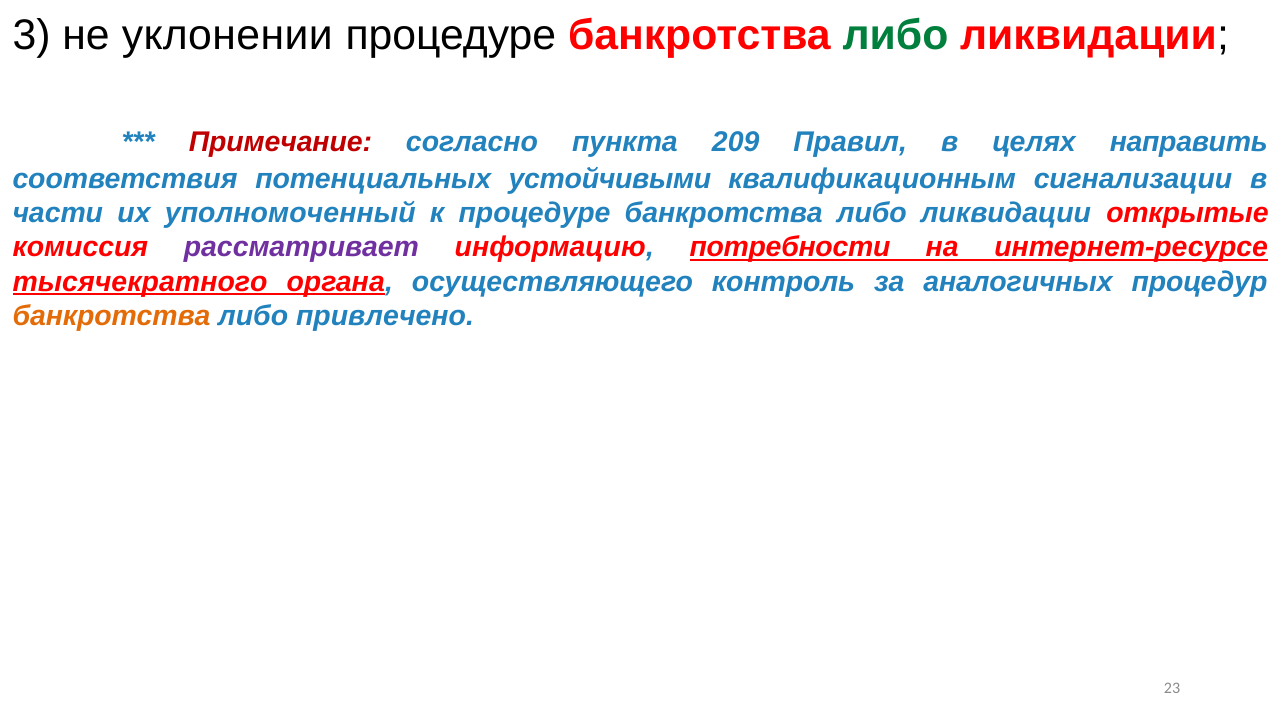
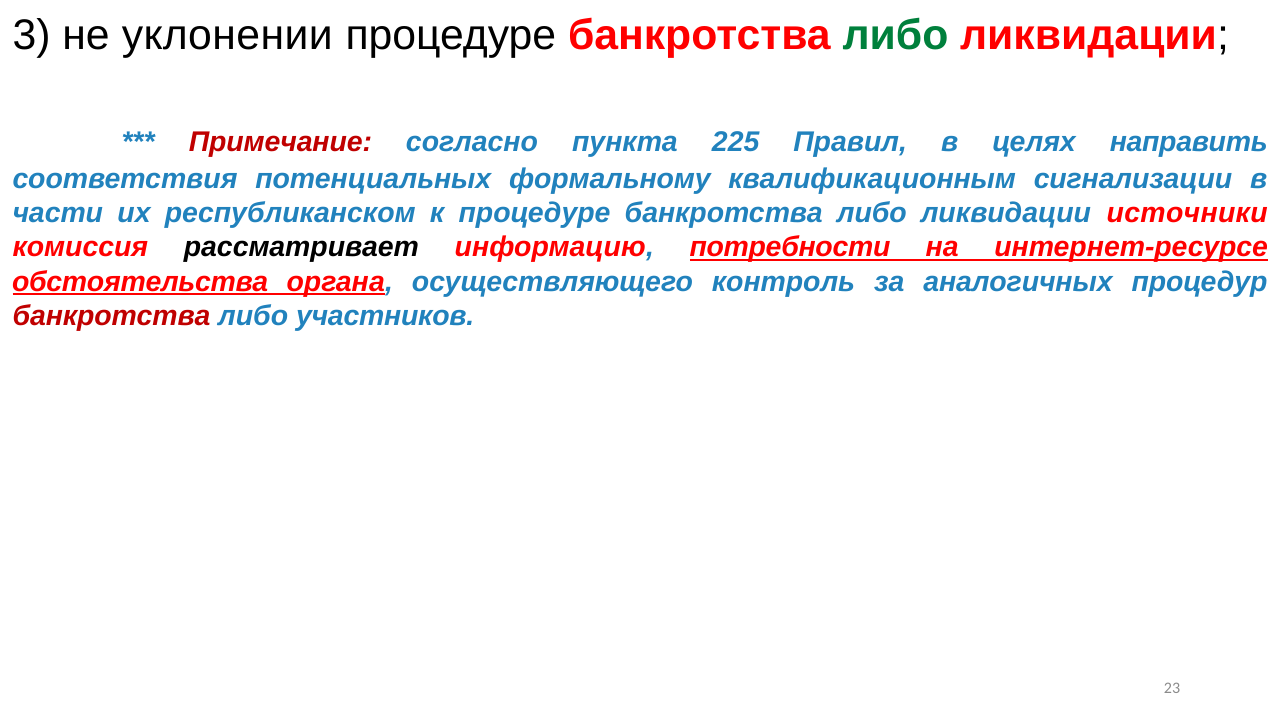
209: 209 -> 225 (736, 142)
устойчивыми: устойчивыми -> формальному (610, 179)
уполномоченный: уполномоченный -> республиканском (290, 213)
открытые: открытые -> источники (1187, 213)
рассматривает colour: purple -> black (301, 247)
тысячекратного: тысячекратного -> обстоятельства (140, 282)
банкротства colour: orange -> red (112, 316)
привлечено: привлечено -> участников (385, 316)
